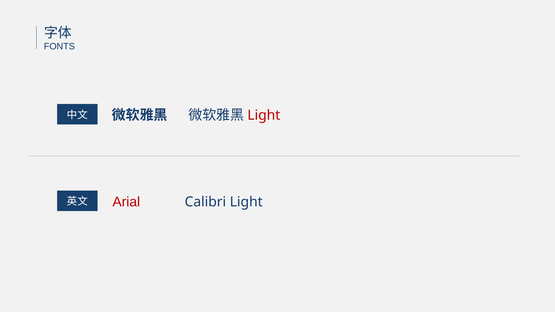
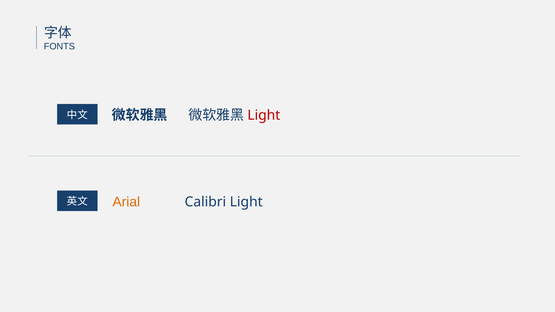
Arial colour: red -> orange (126, 202)
